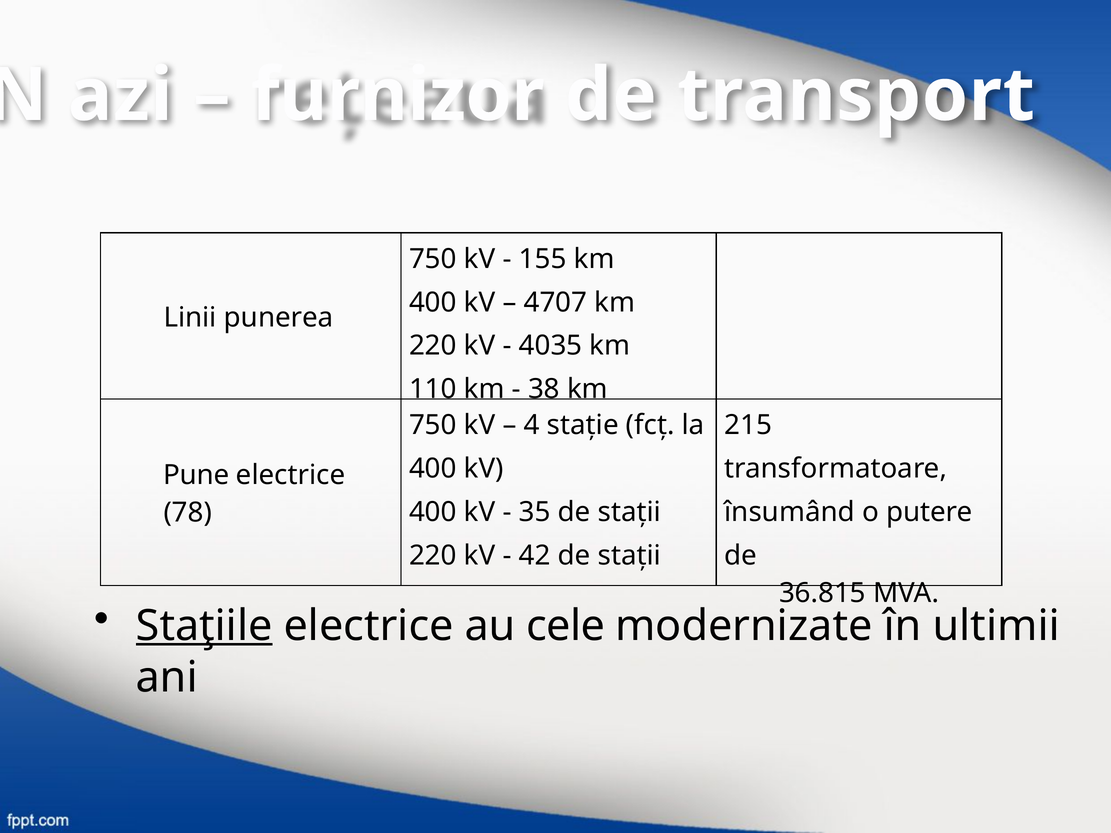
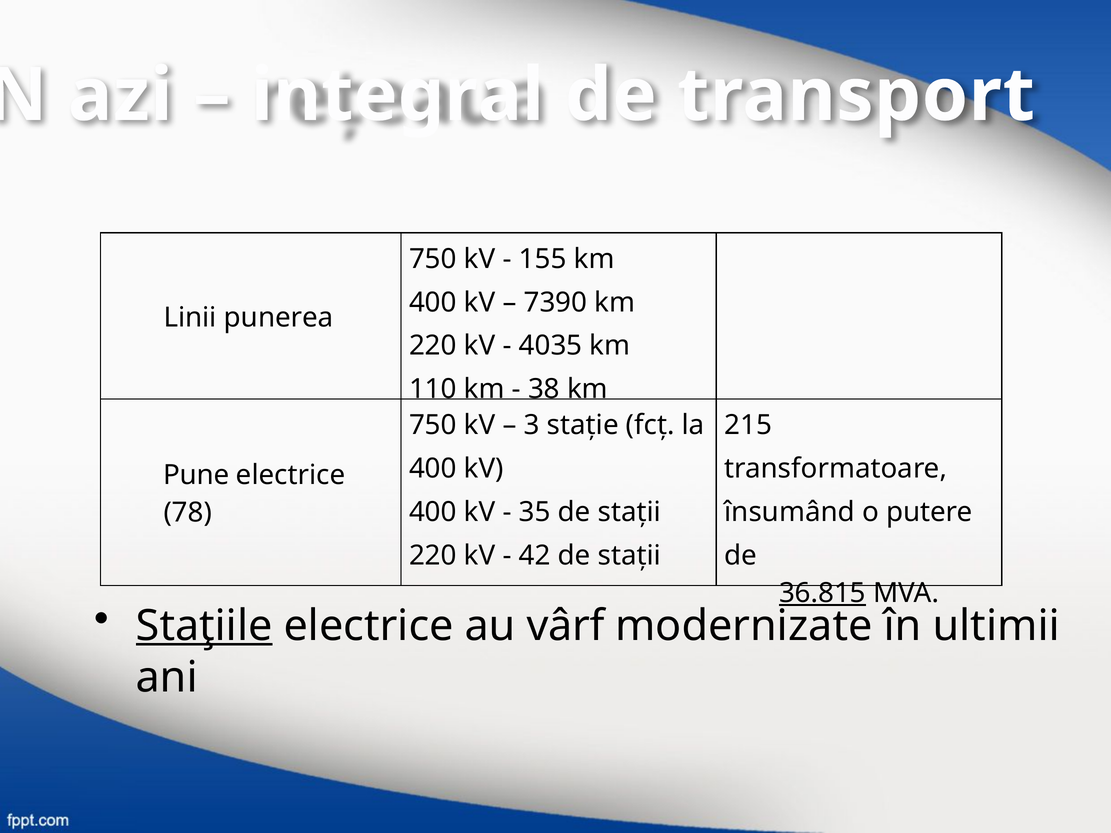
furnizor: furnizor -> integral (397, 96)
4707: 4707 -> 7390 (555, 302)
4: 4 -> 3 (532, 425)
36.815 underline: none -> present (823, 593)
cele: cele -> vârf (566, 626)
